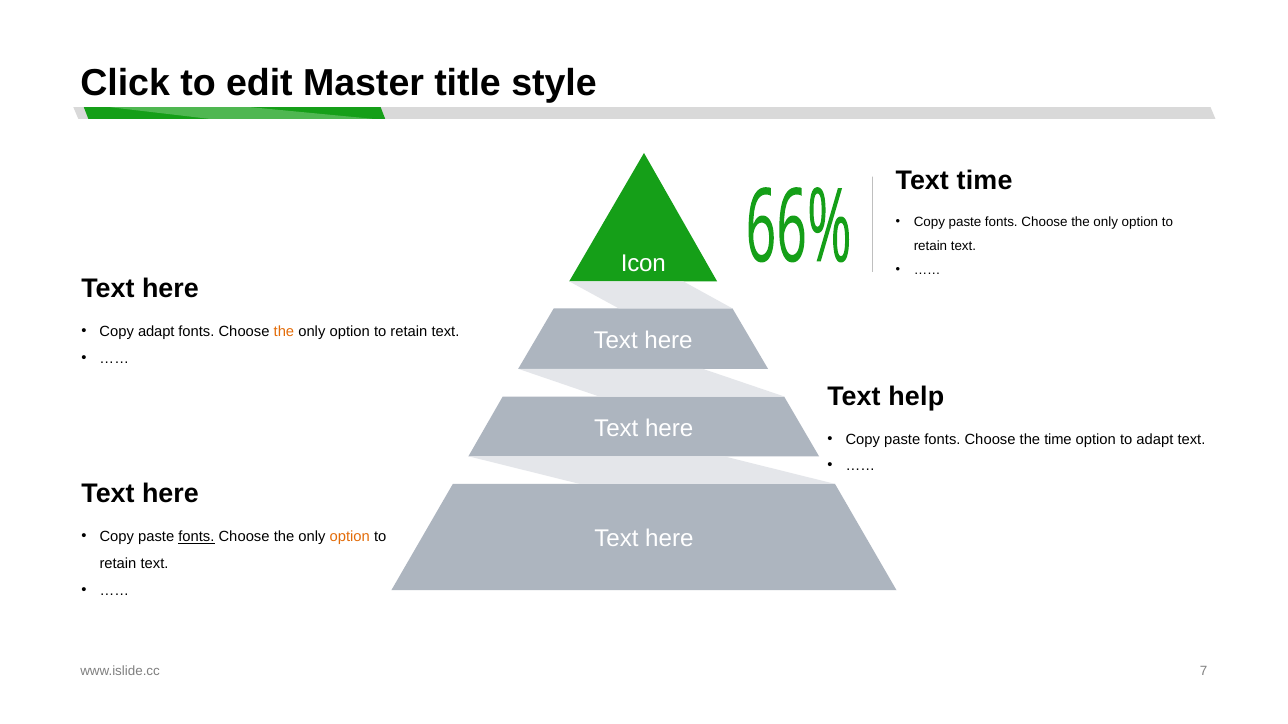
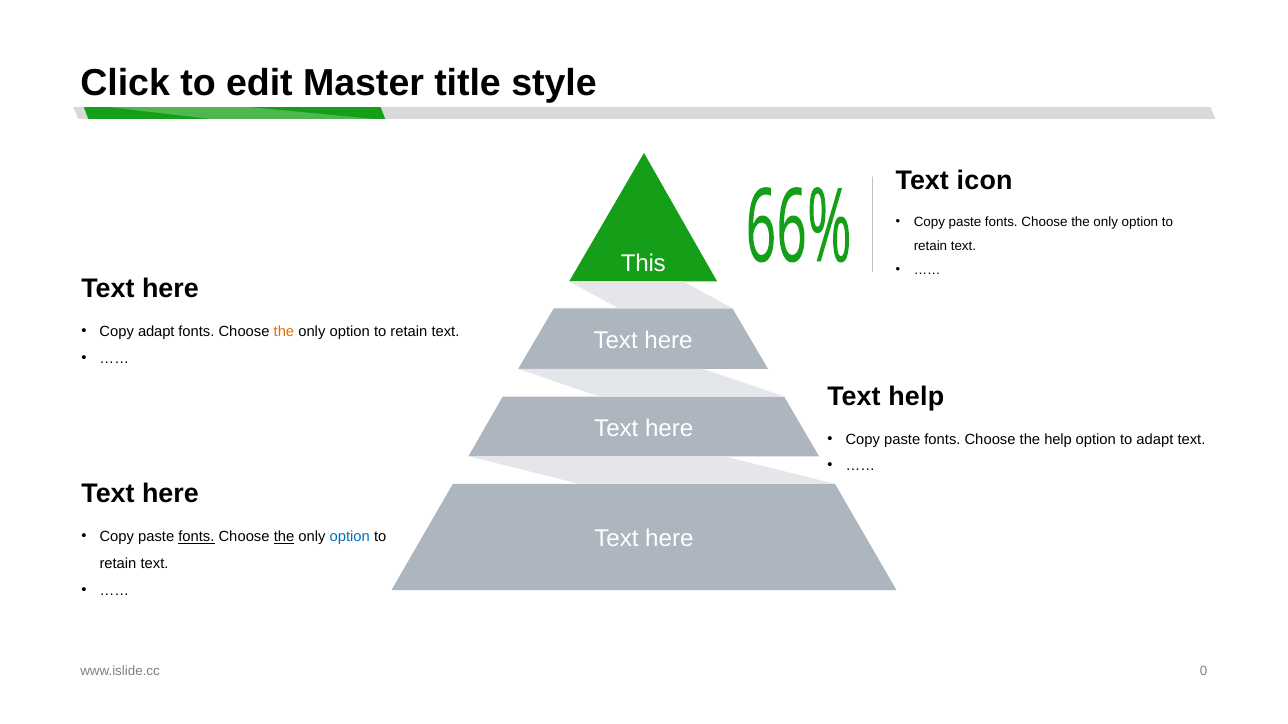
Text time: time -> icon (985, 181)
Icon: Icon -> This (643, 264)
the time: time -> help (1058, 439)
the underline: none -> present (284, 537)
option colour: orange -> blue (350, 537)
7: 7 -> 0 (1204, 671)
